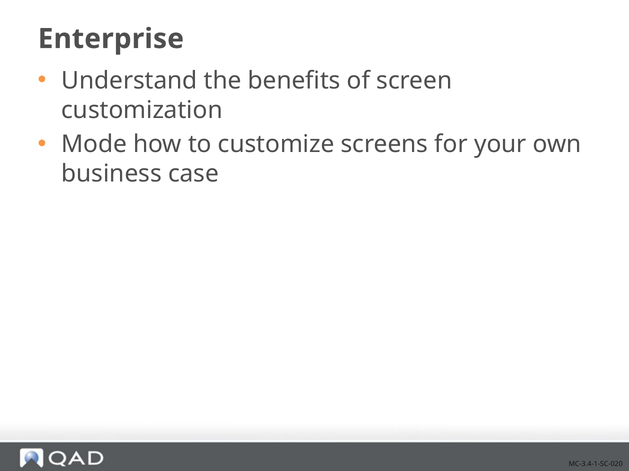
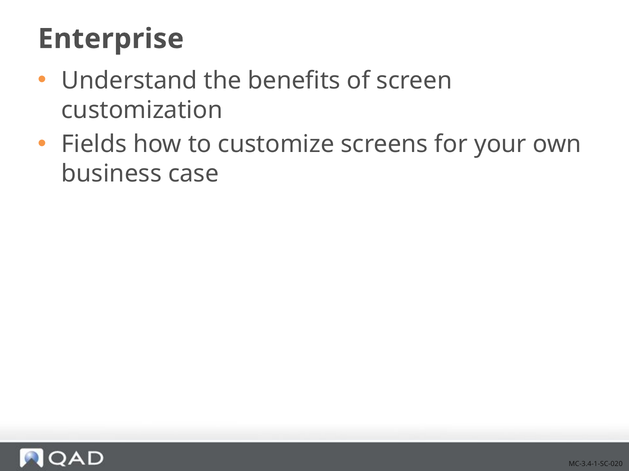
Mode: Mode -> Fields (94, 145)
